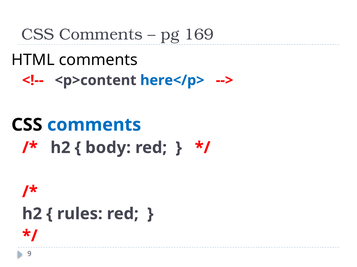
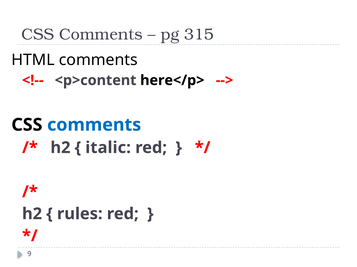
169: 169 -> 315 (199, 34)
here</p> colour: blue -> black (172, 81)
body: body -> italic (108, 148)
